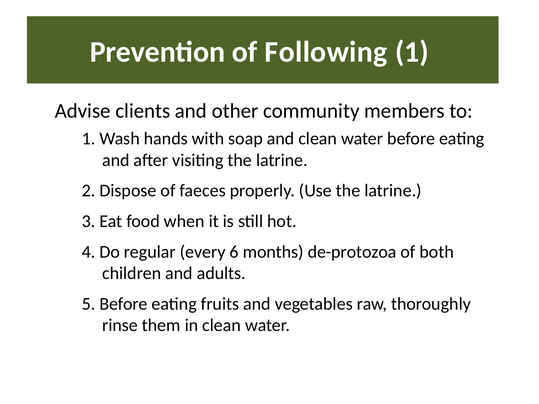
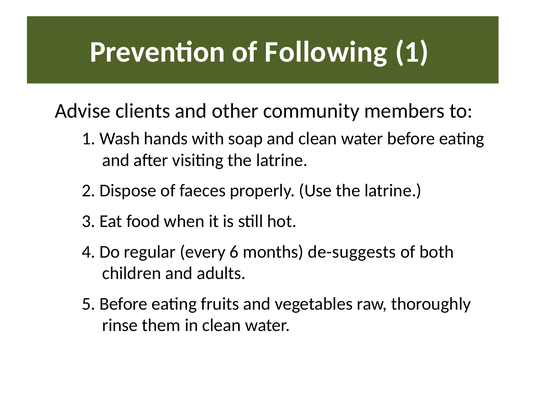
de-protozoa: de-protozoa -> de-suggests (352, 252)
